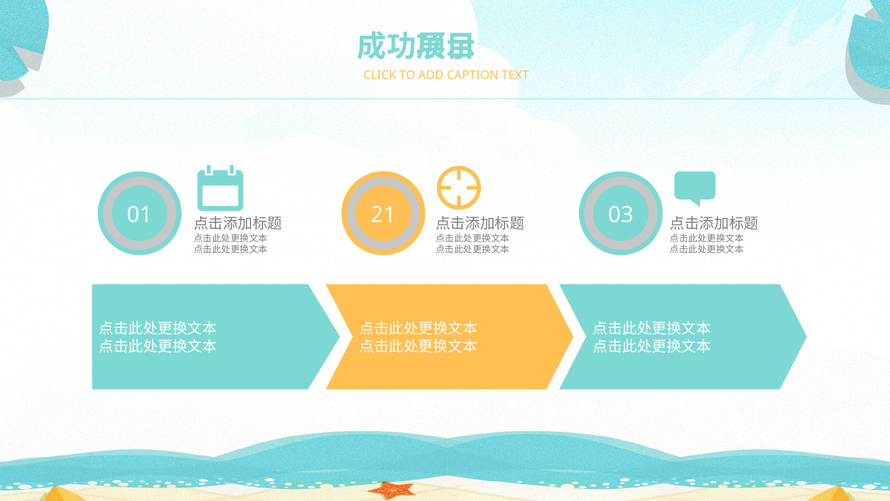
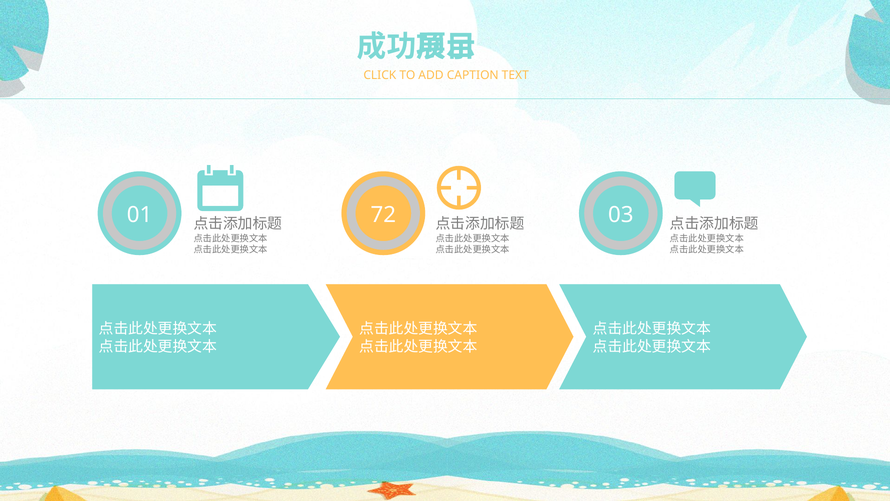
21: 21 -> 72 (383, 215)
